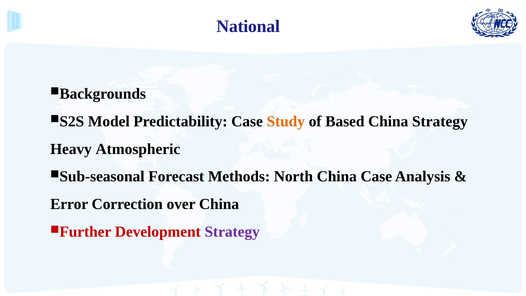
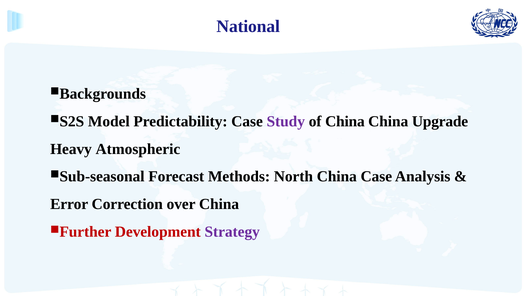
Study colour: orange -> purple (286, 121)
of Based: Based -> China (345, 121)
China Strategy: Strategy -> Upgrade (440, 121)
